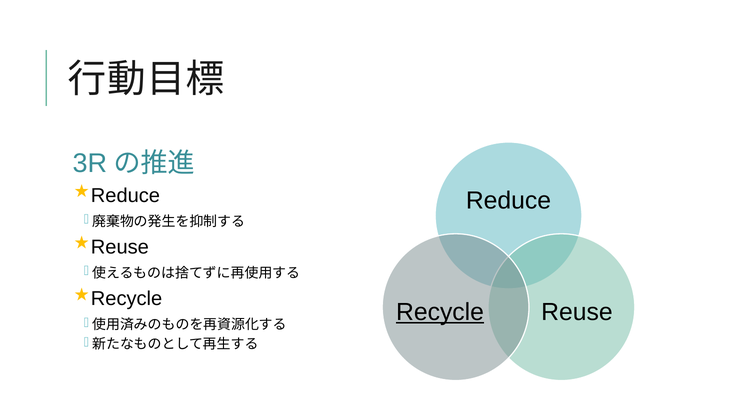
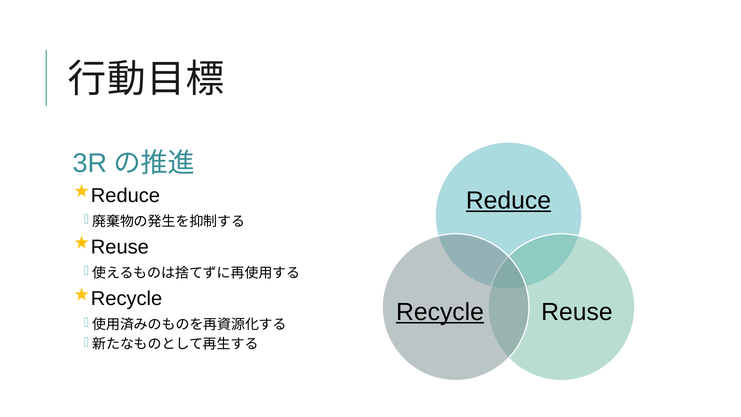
Reduce underline: none -> present (508, 201)
